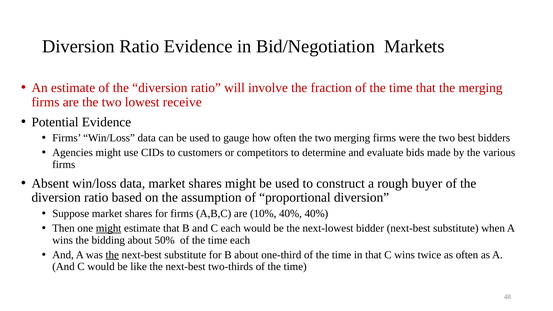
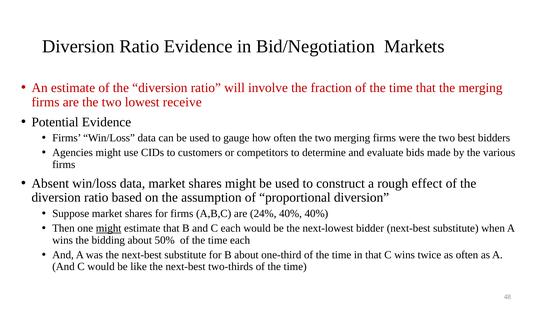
buyer: buyer -> effect (427, 183)
10%: 10% -> 24% (263, 214)
the underline: present -> none (112, 255)
